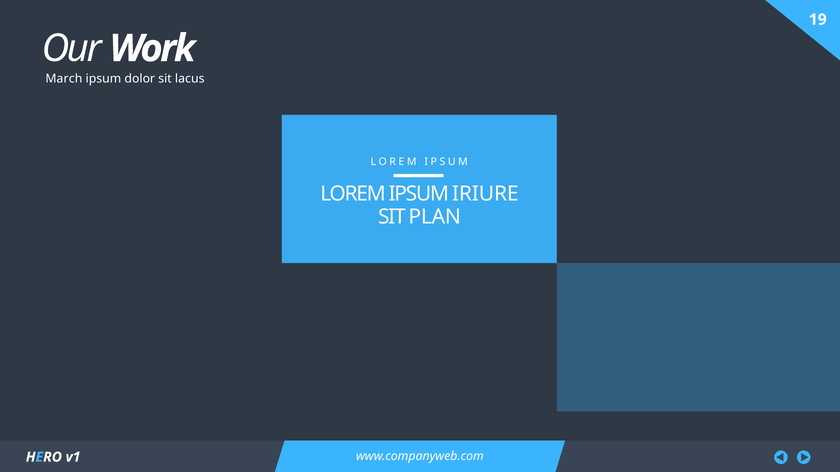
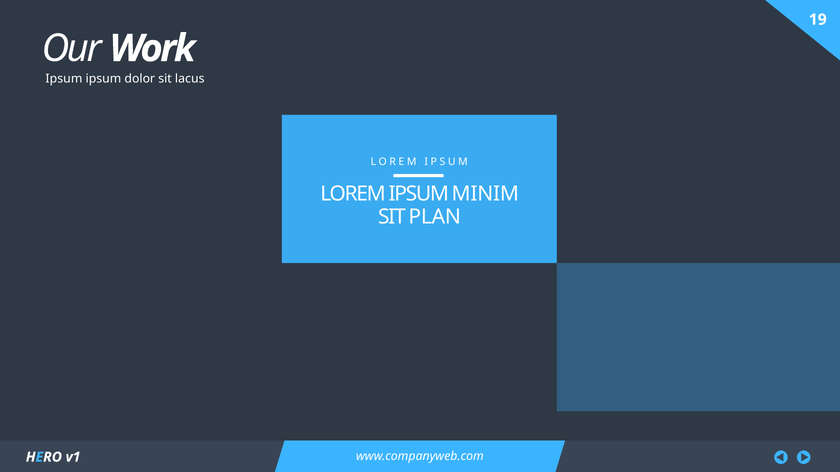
March: March -> Ipsum (64, 79)
IRIURE: IRIURE -> MINIM (485, 194)
